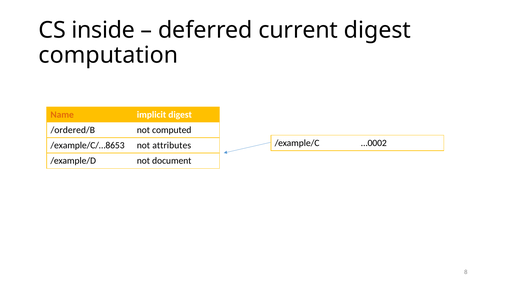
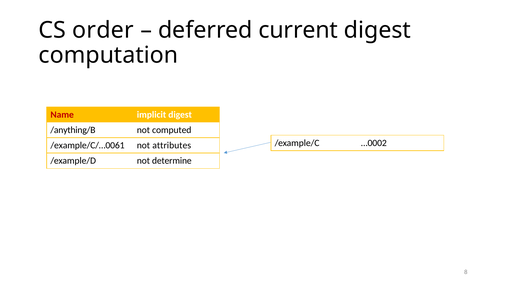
inside: inside -> order (103, 30)
Name colour: orange -> red (62, 114)
/ordered/B: /ordered/B -> /anything/B (73, 130)
/example/C/…8653: /example/C/…8653 -> /example/C/…0061 (88, 145)
document: document -> determine (172, 161)
